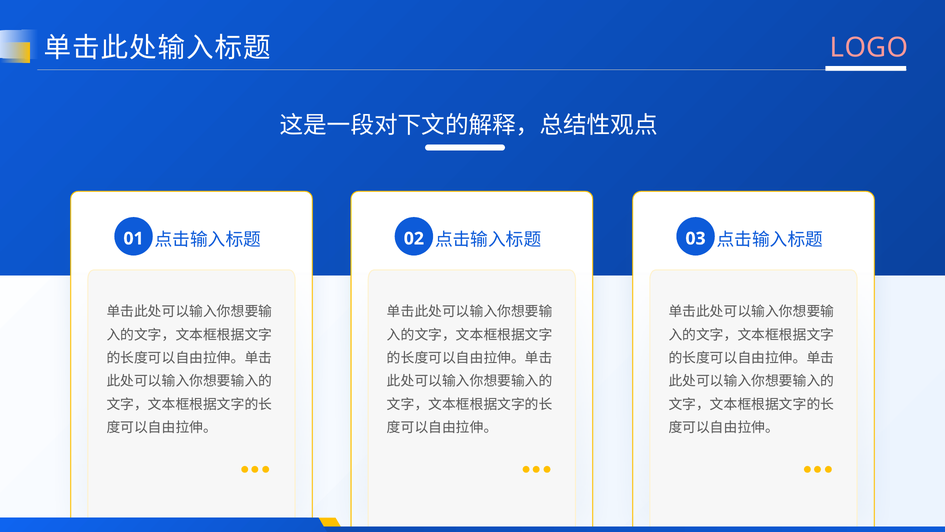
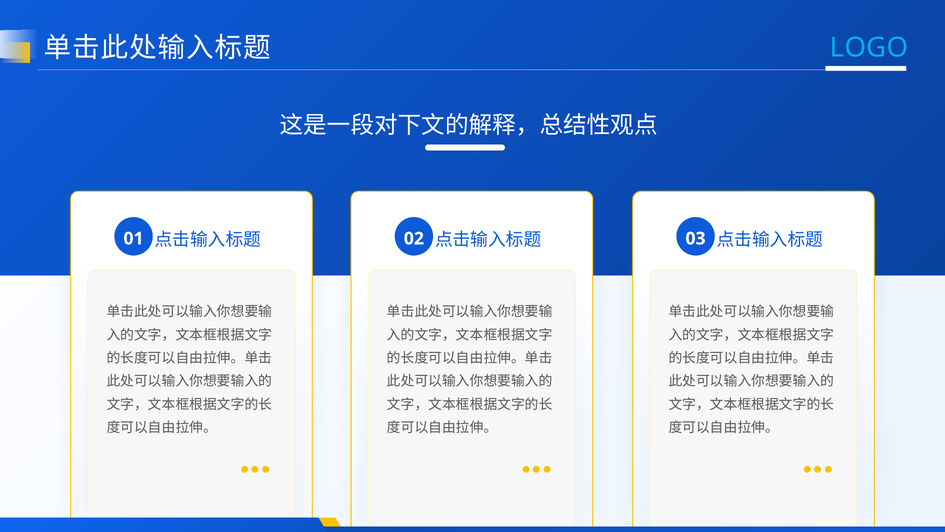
LOGO colour: pink -> light blue (869, 48)
